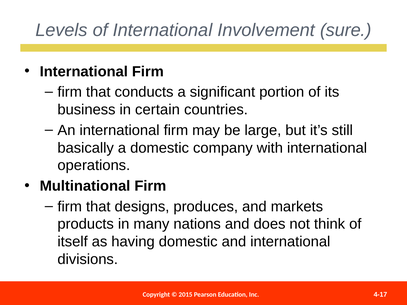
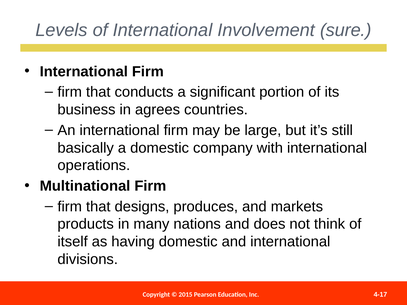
certain: certain -> agrees (158, 110)
